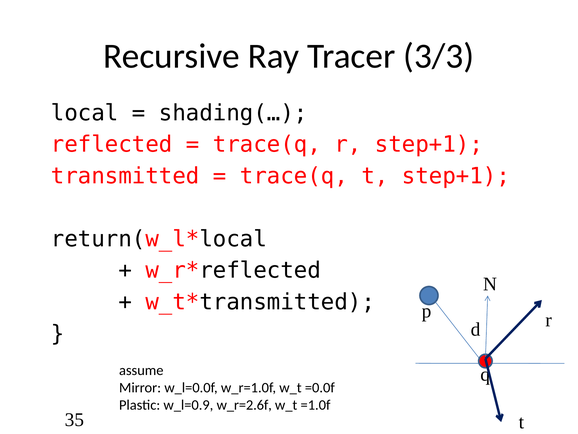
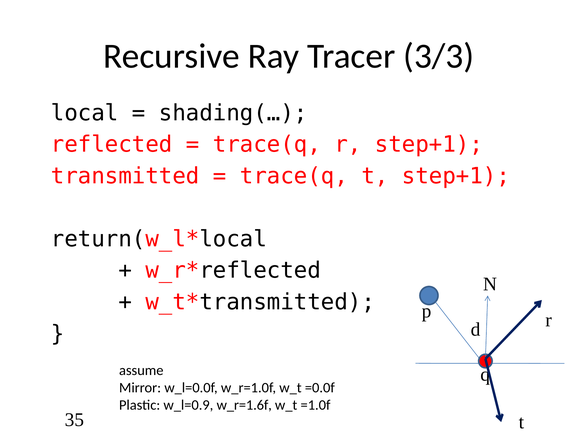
w_r=2.6f: w_r=2.6f -> w_r=1.6f (244, 405)
